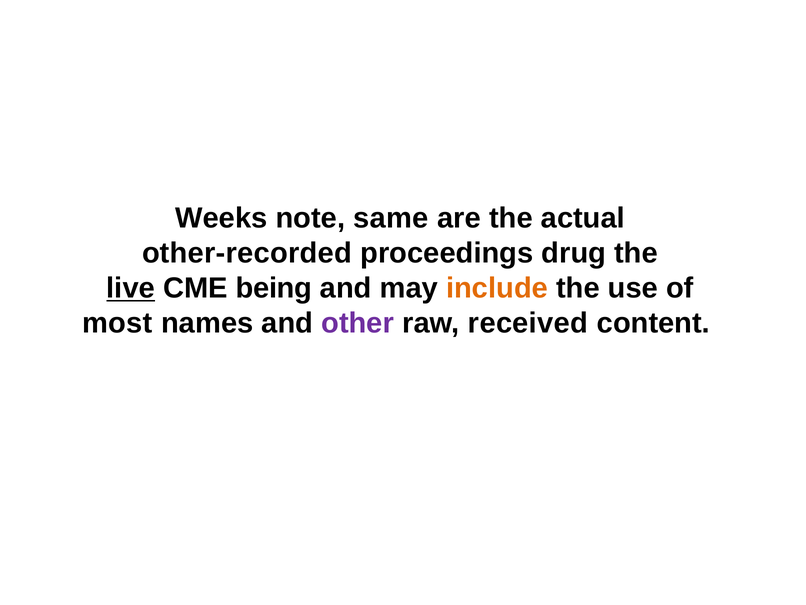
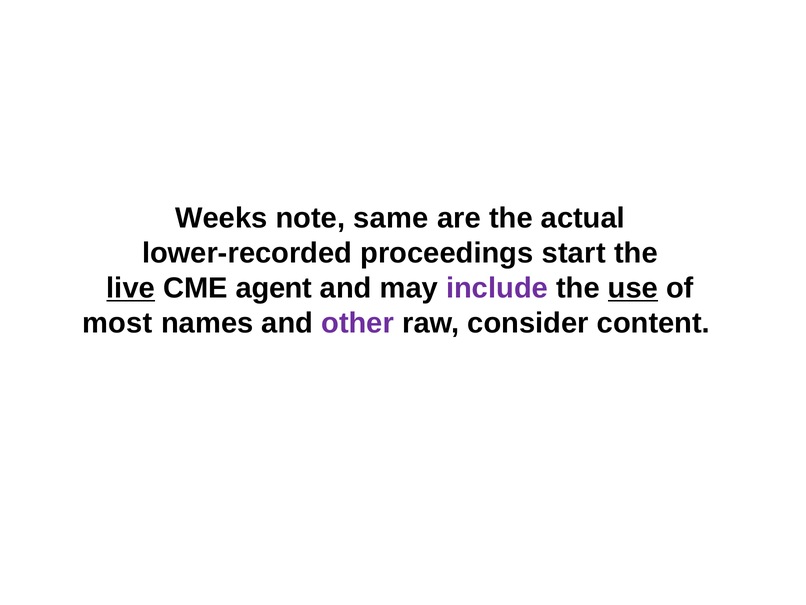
other-recorded: other-recorded -> lower-recorded (247, 253)
drug: drug -> start (574, 253)
being: being -> agent (274, 288)
include colour: orange -> purple (497, 288)
use underline: none -> present (633, 288)
received: received -> consider (528, 323)
